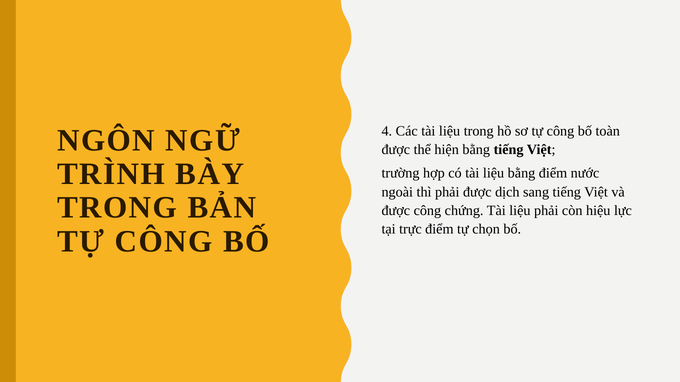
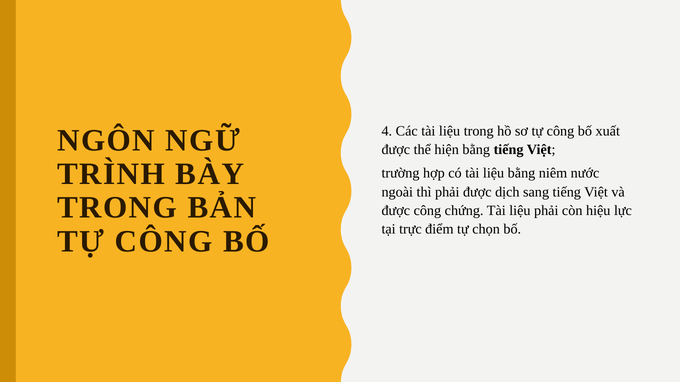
toàn: toàn -> xuất (608, 131)
bằng điểm: điểm -> niêm (553, 173)
